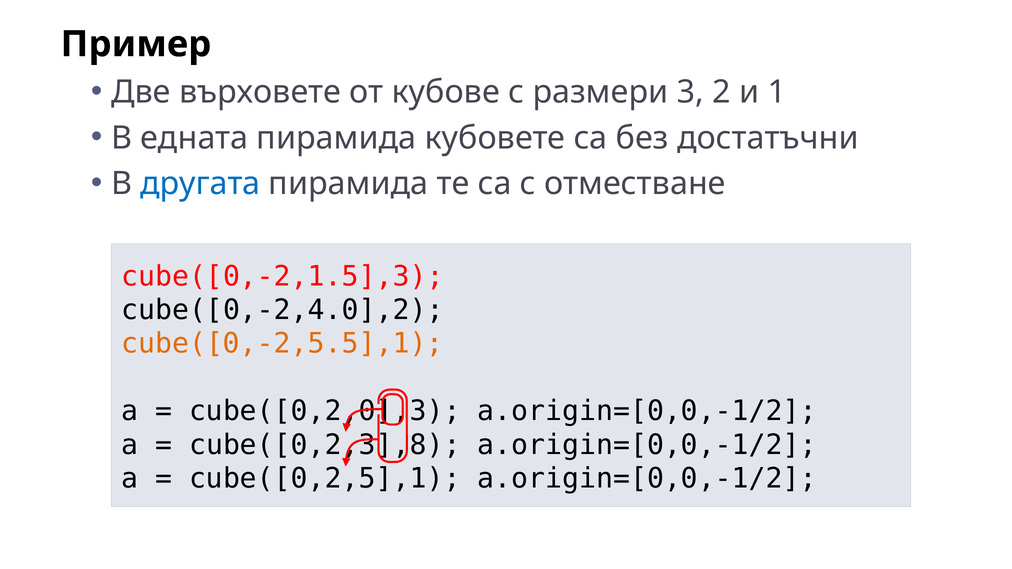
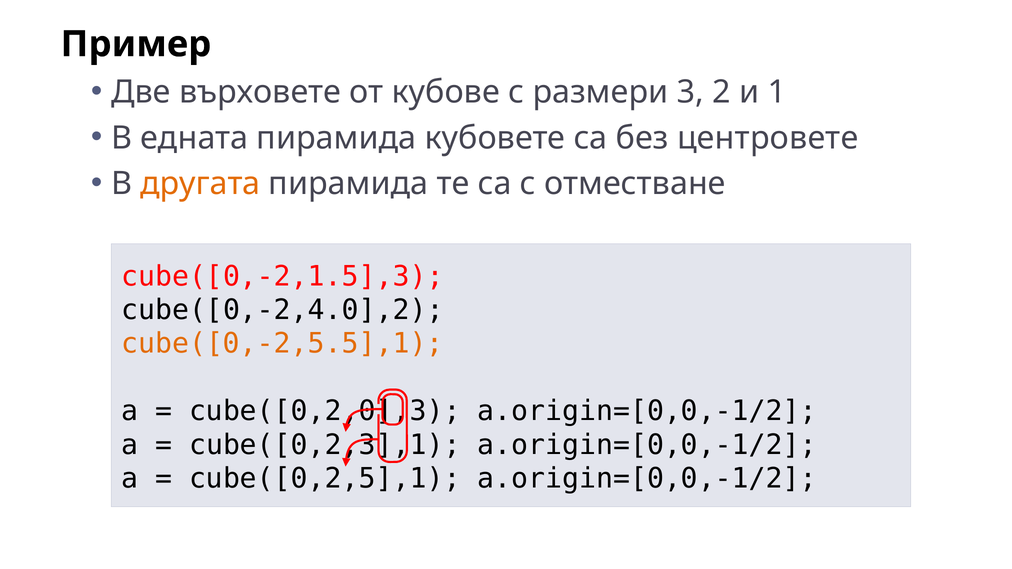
достатъчни: достатъчни -> центровете (768, 138)
другата colour: blue -> orange (200, 184)
cube([0,2,3],8: cube([0,2,3],8 -> cube([0,2,3],1 (325, 445)
